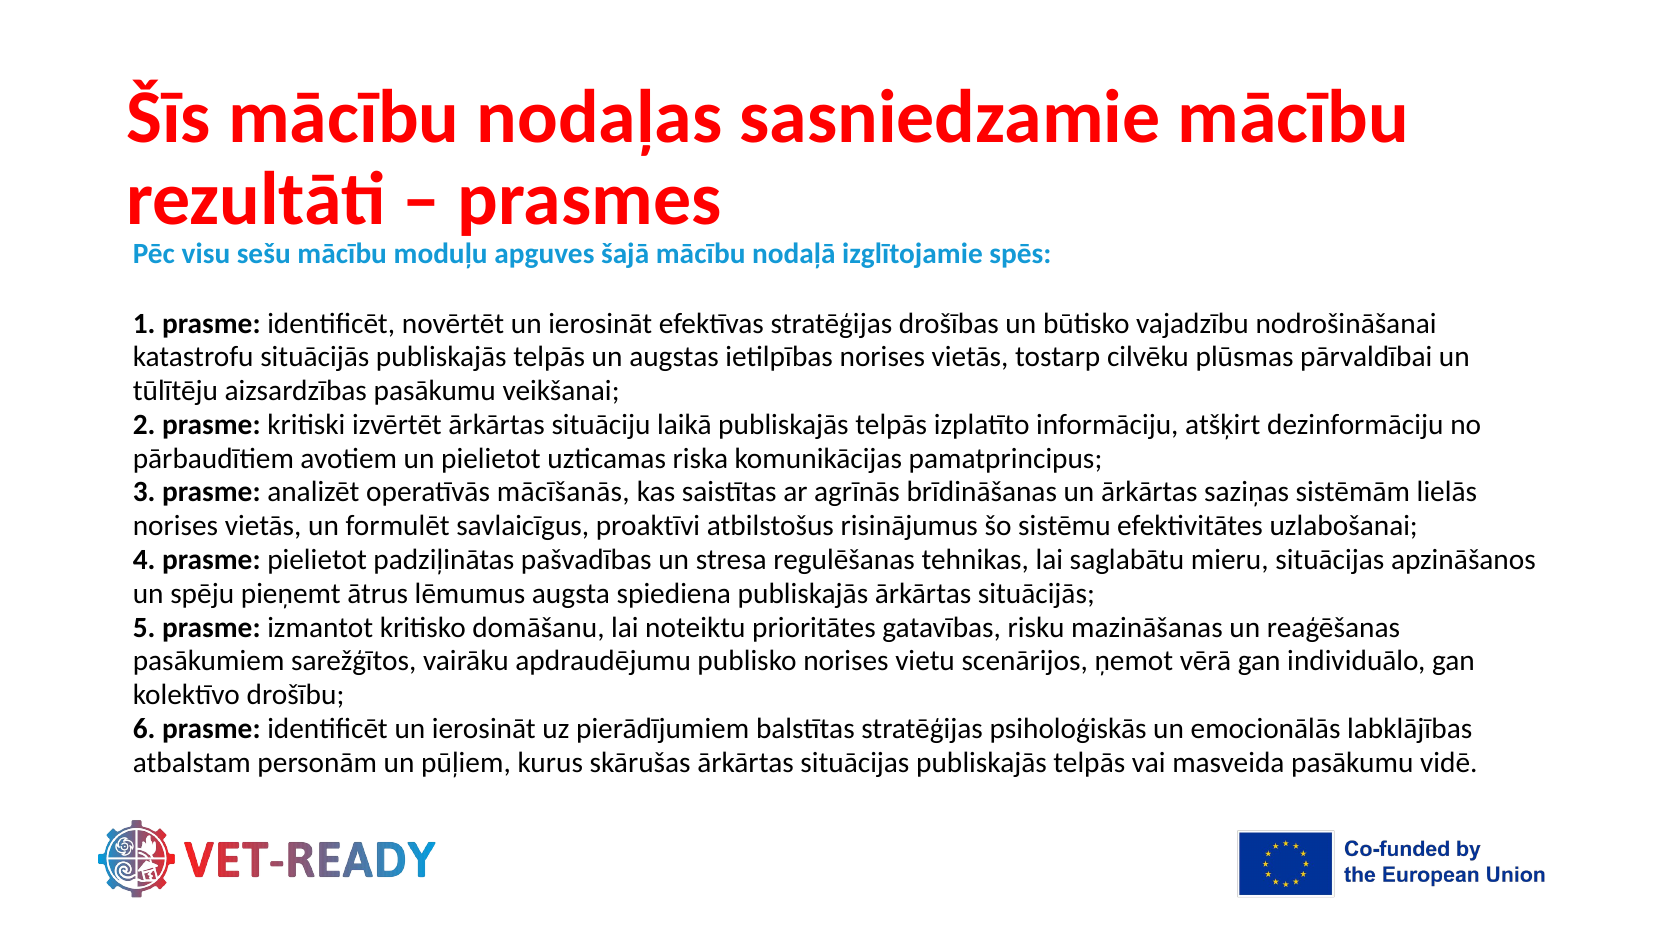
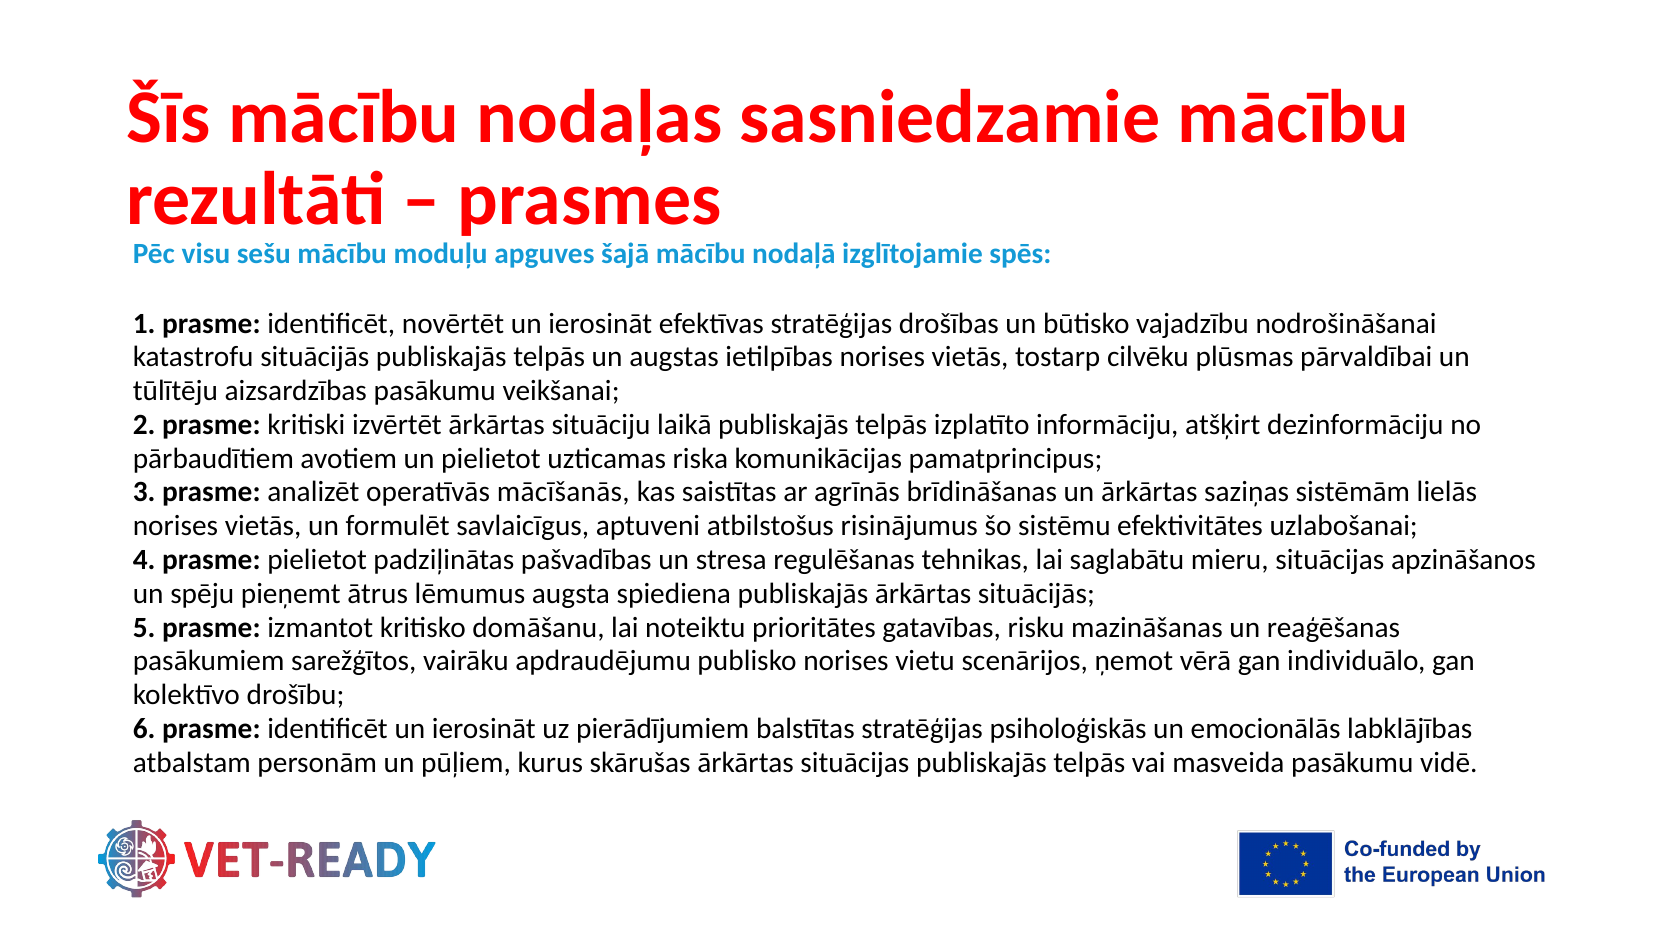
proaktīvi: proaktīvi -> aptuveni (648, 526)
